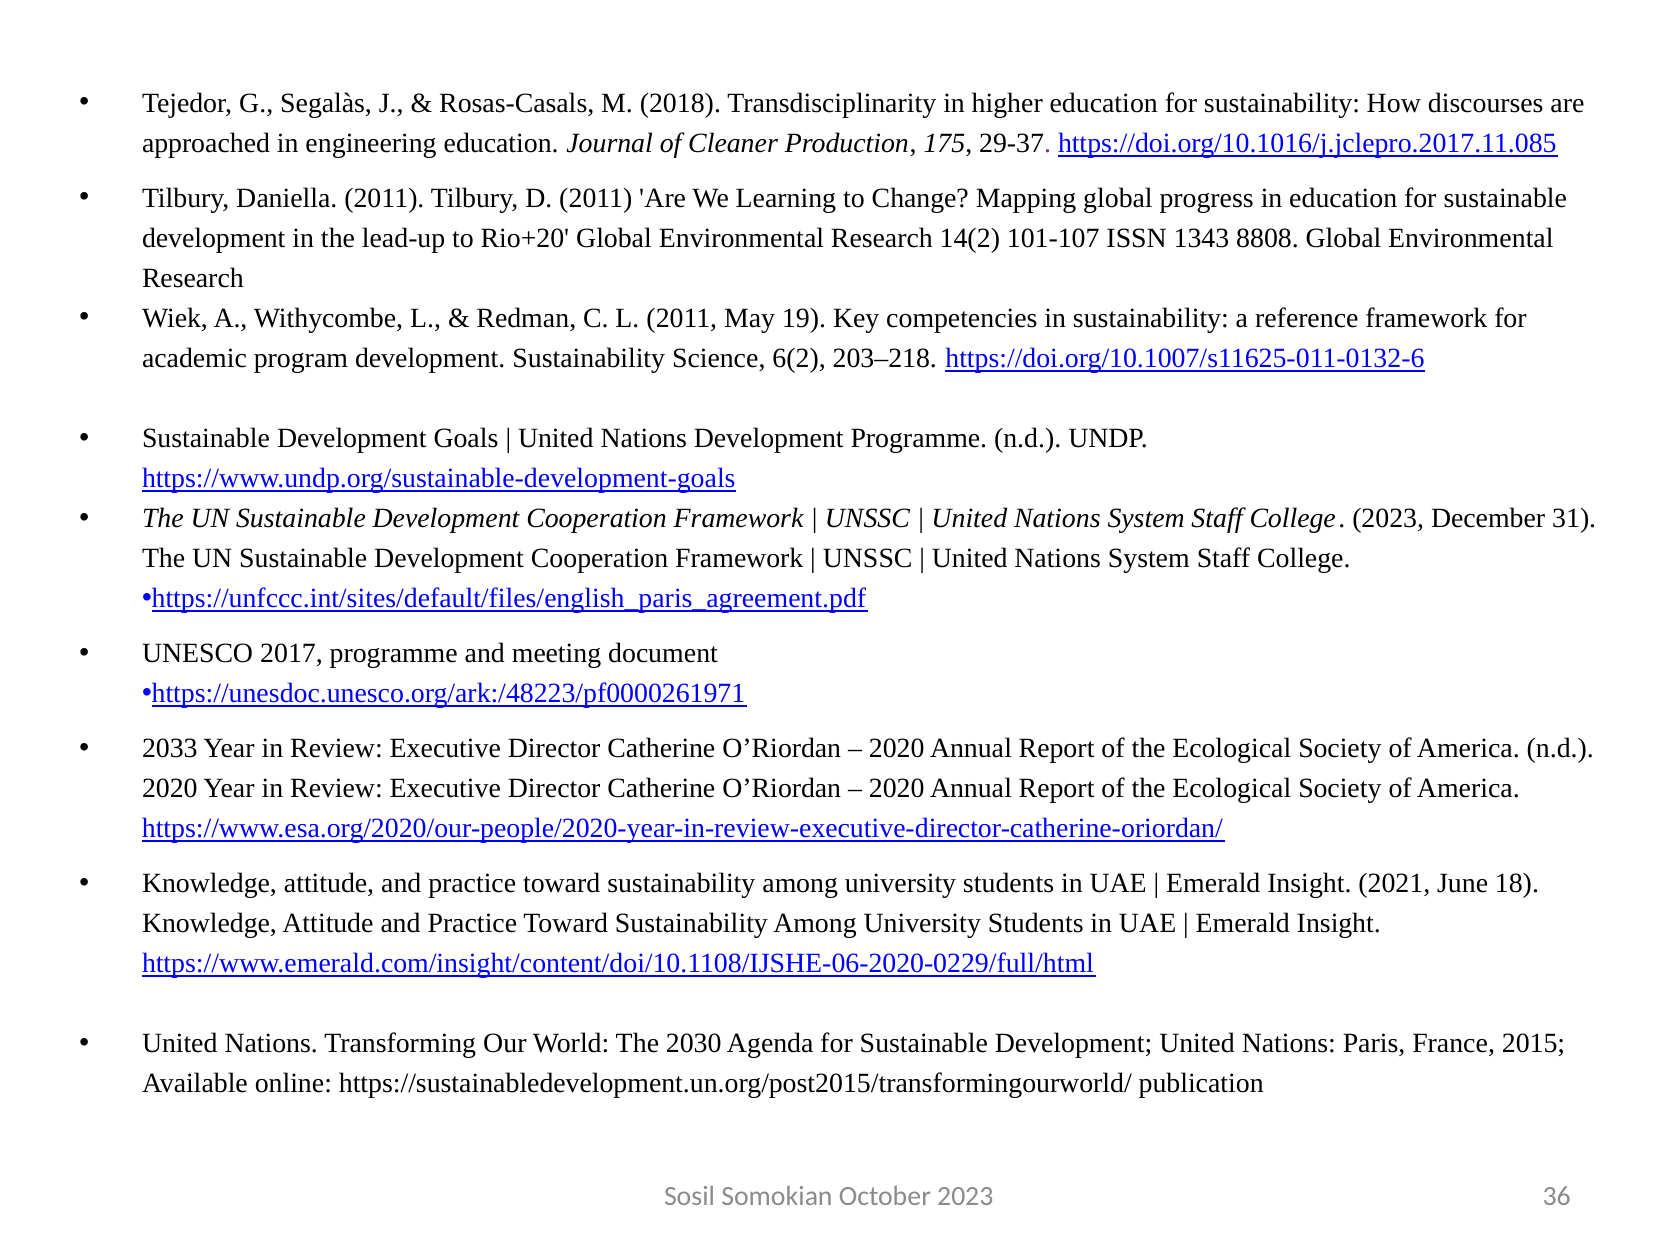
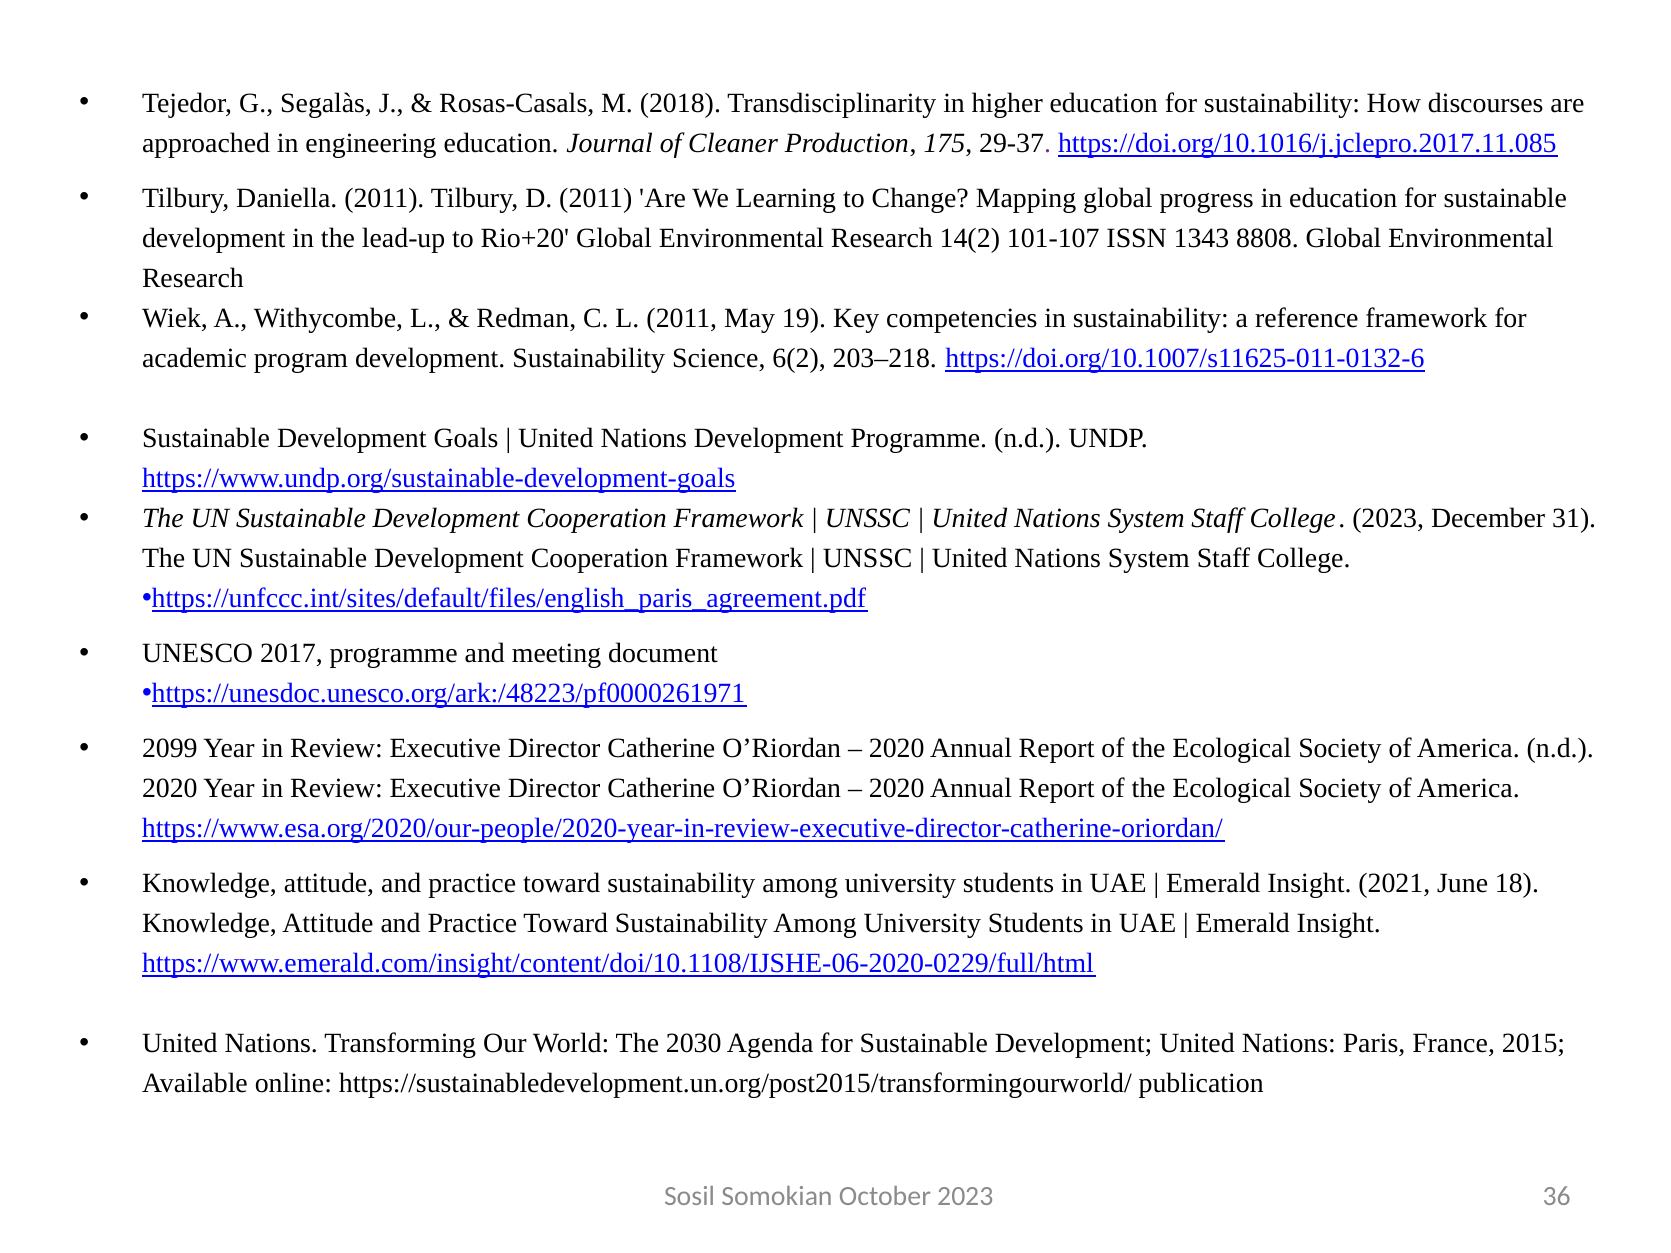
2033: 2033 -> 2099 (170, 749)
